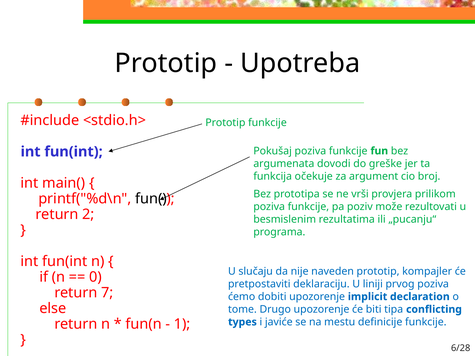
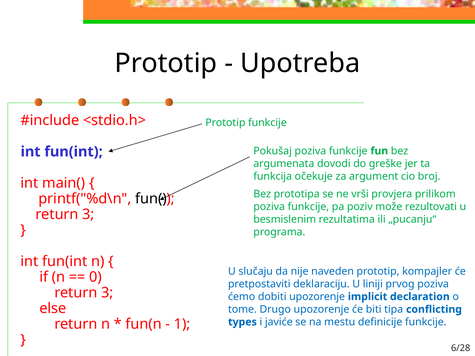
2: 2 -> 3 (88, 214)
7: 7 -> 3 (107, 293)
